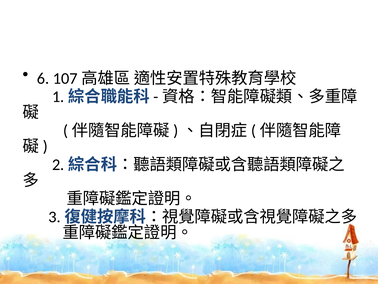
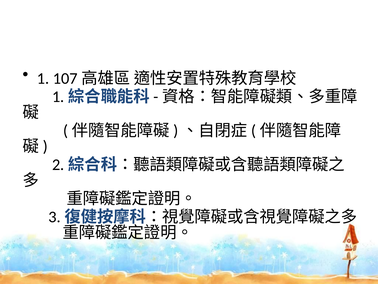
6: 6 -> 1 (43, 78)
